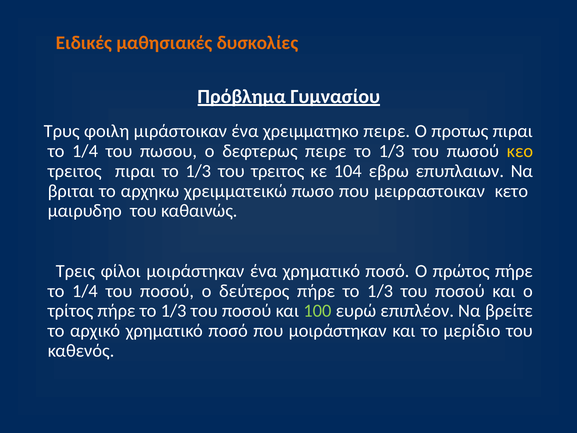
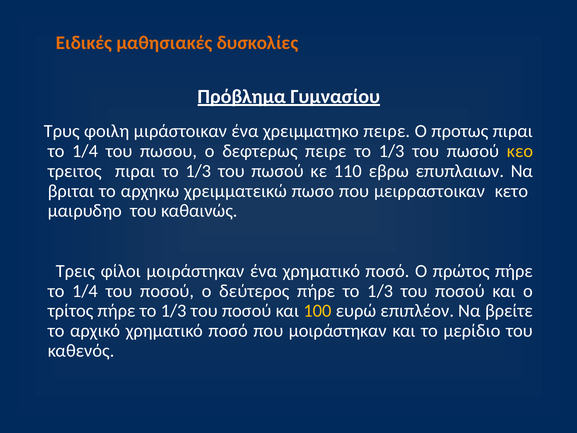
τρειτος: τρειτος -> πωσού (278, 171)
104: 104 -> 110 (348, 171)
100 colour: light green -> yellow (317, 311)
